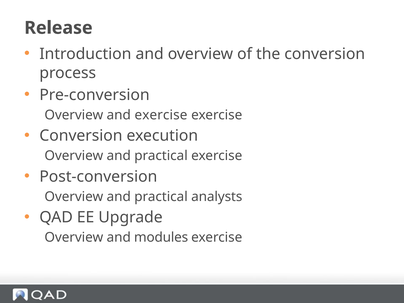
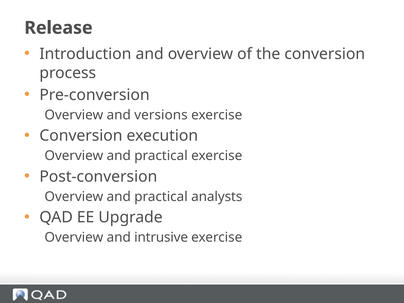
and exercise: exercise -> versions (161, 115)
modules: modules -> intrusive (161, 237)
